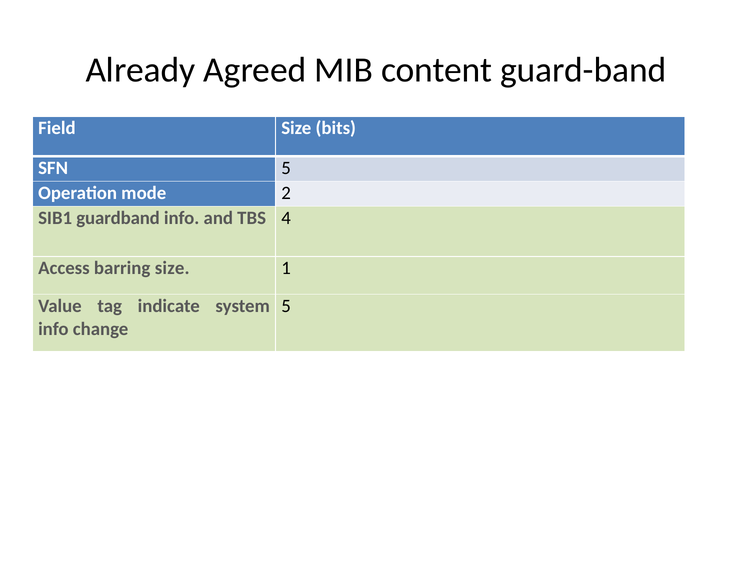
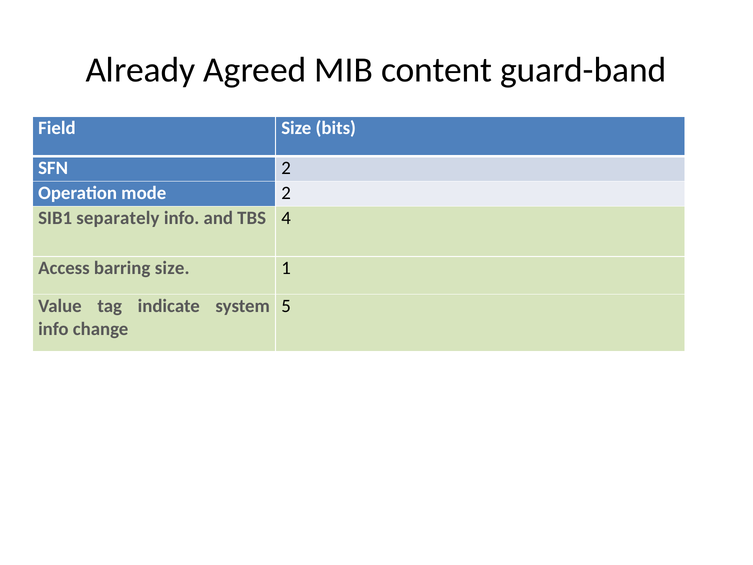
SFN 5: 5 -> 2 (286, 168)
guardband: guardband -> separately (118, 218)
